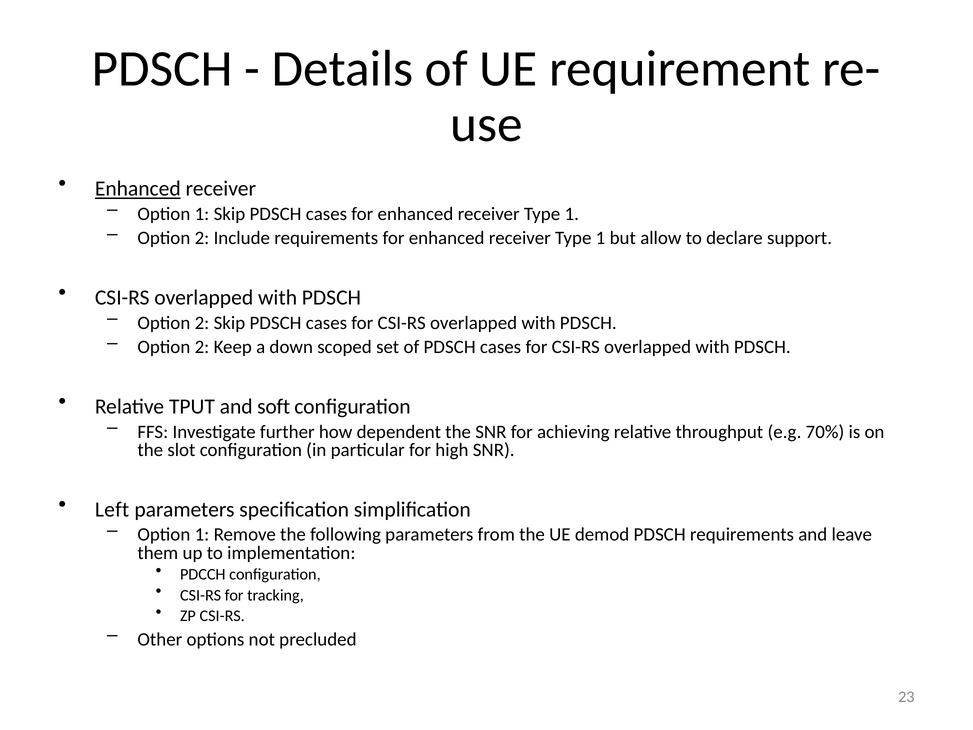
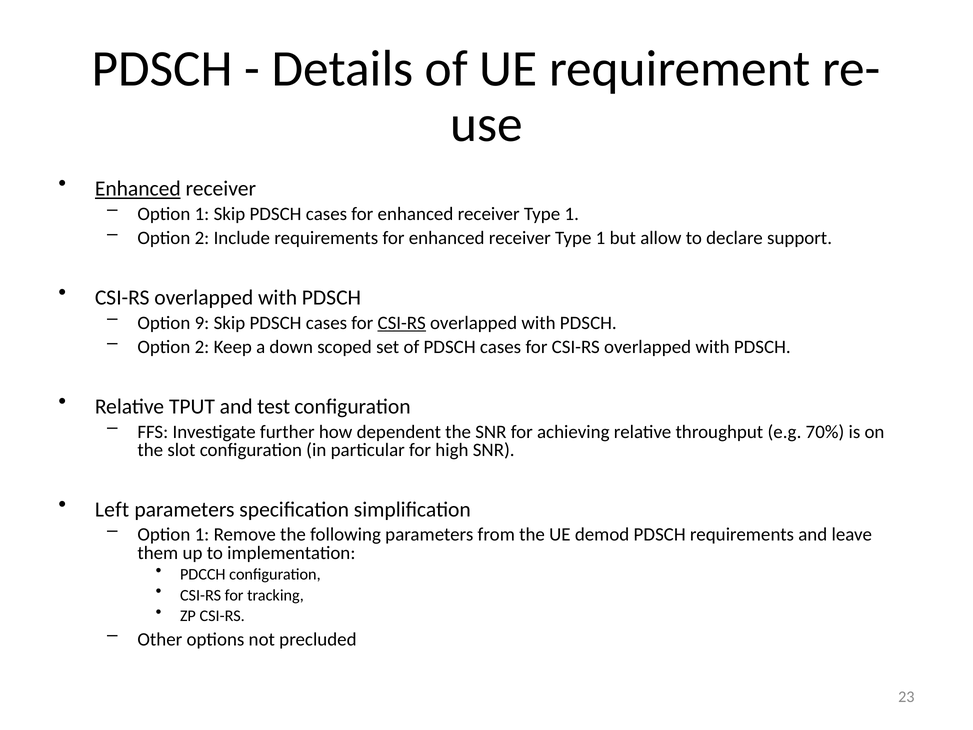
2: 2 -> 9 (202, 323)
CSI-RS underline: none -> present (402, 323)
soft: soft -> test (274, 407)
